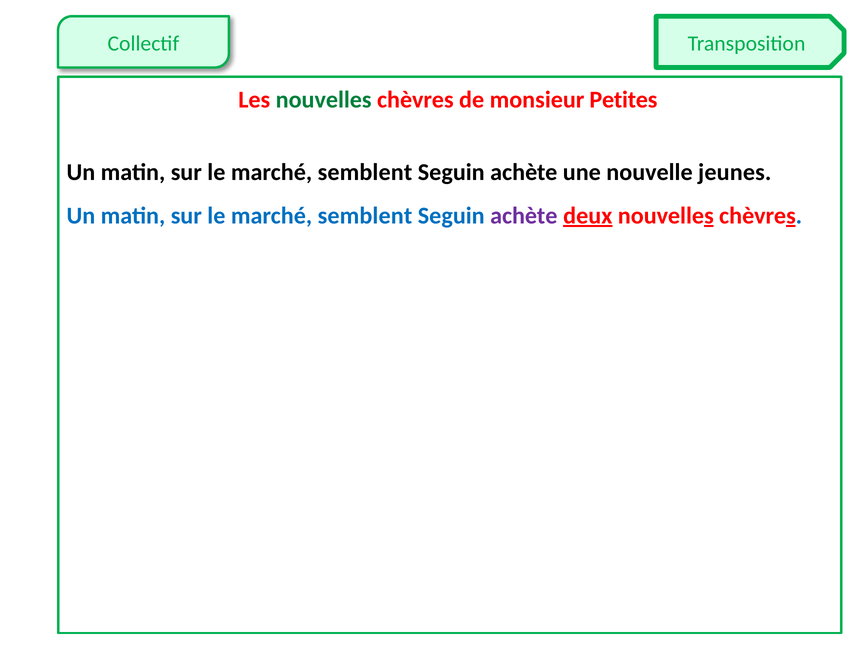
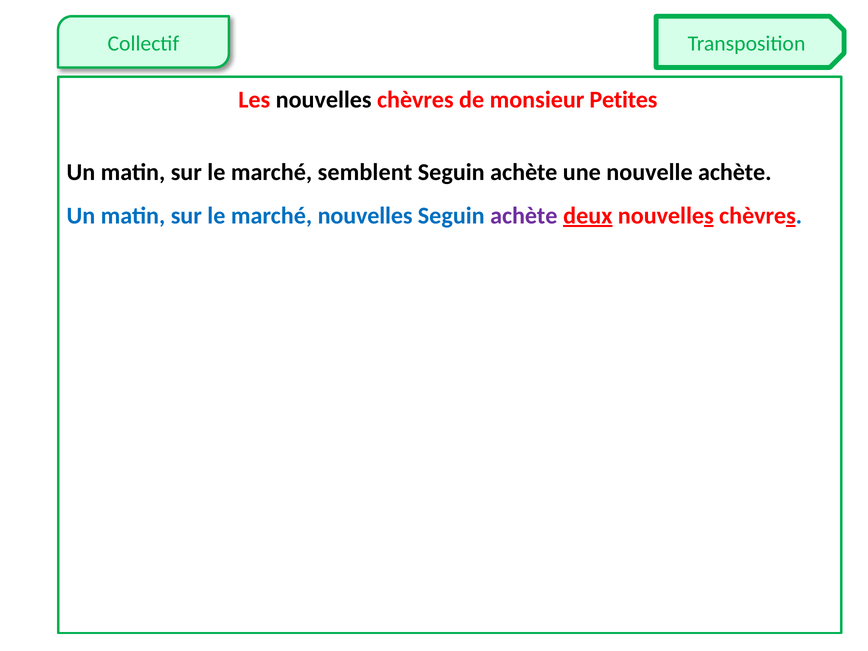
nouvelles colour: green -> black (324, 100)
nouvelle jeunes: jeunes -> achète (735, 172)
semblent: semblent -> nouvelles (365, 216)
